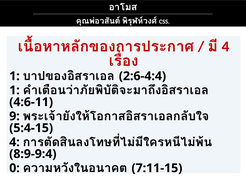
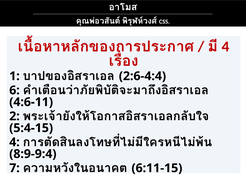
1: 1 -> 6 (14, 91)
9: 9 -> 2 (14, 117)
0: 0 -> 7 (14, 169)
7:11-15: 7:11-15 -> 6:11-15 (157, 169)
